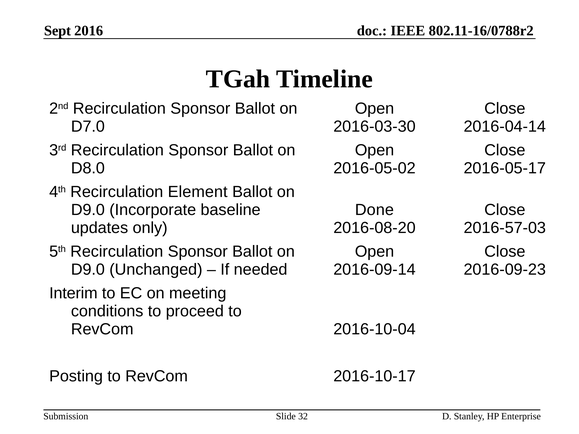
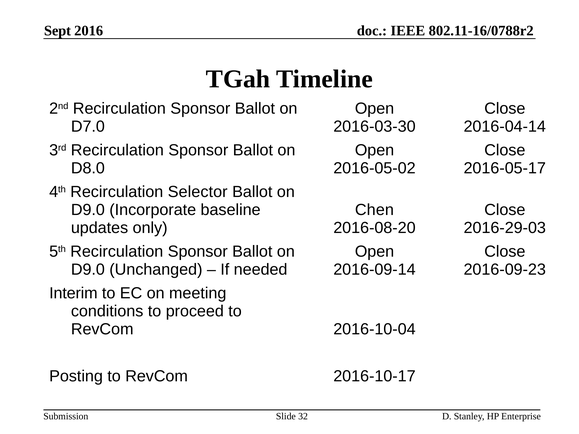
Element: Element -> Selector (198, 192)
Done: Done -> Chen (374, 210)
2016-57-03: 2016-57-03 -> 2016-29-03 (505, 228)
